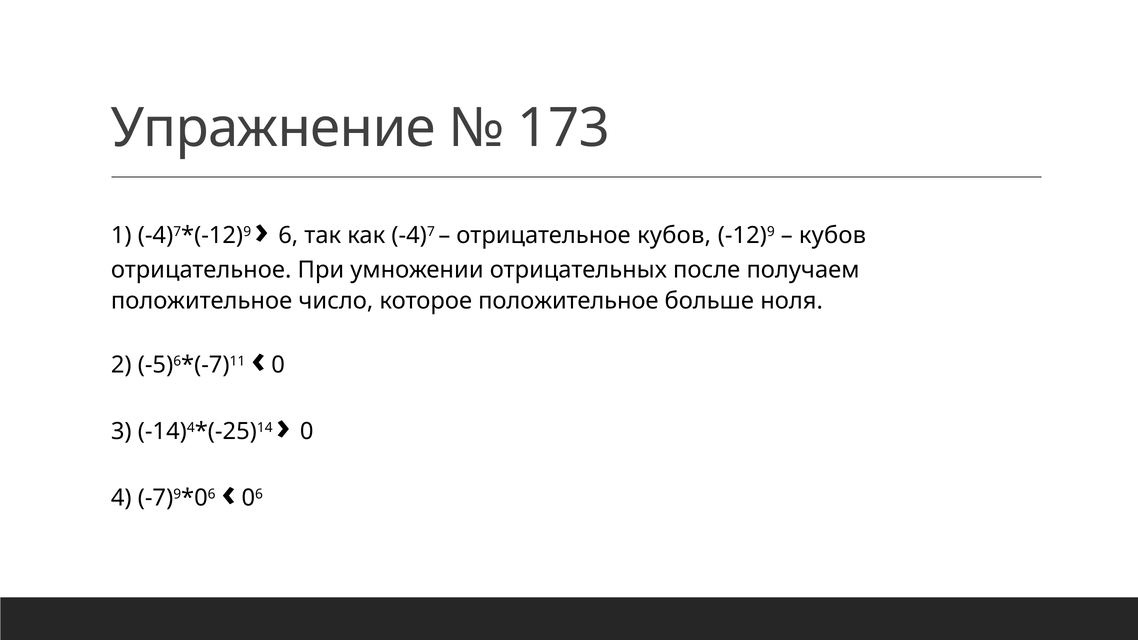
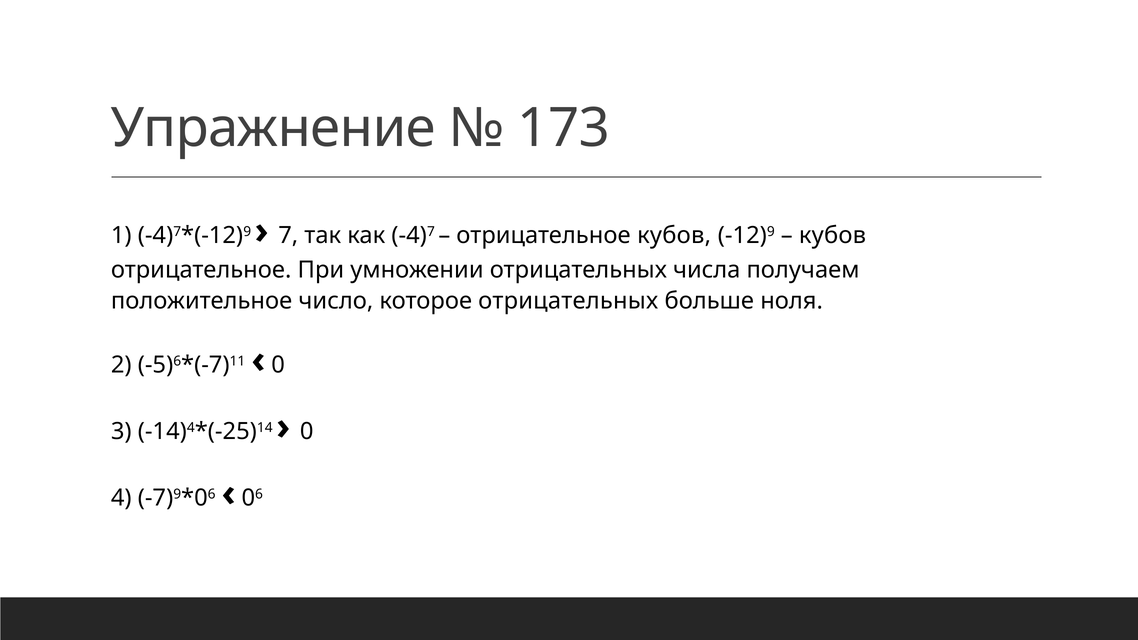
6: 6 -> 7 (288, 236)
после: после -> числа (707, 270)
которое положительное: положительное -> отрицательных (568, 301)
